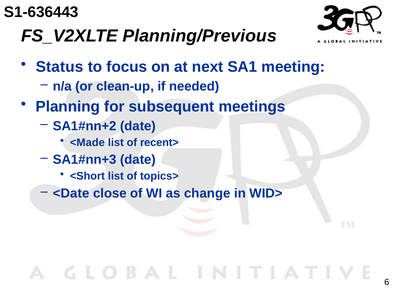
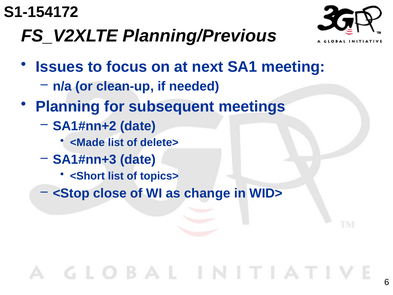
S1-636443: S1-636443 -> S1-154172 (41, 12)
Status: Status -> Issues (60, 67)
recent>: recent> -> delete> (159, 142)
<Date: <Date -> <Stop (71, 193)
